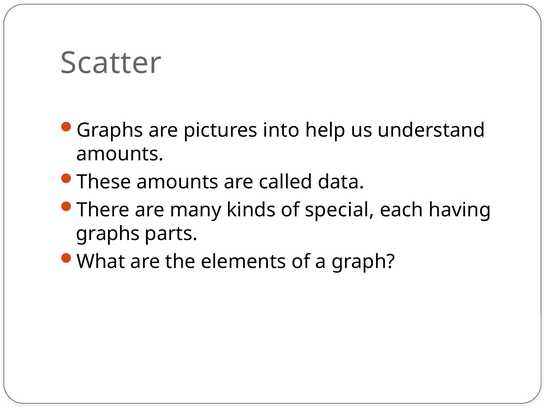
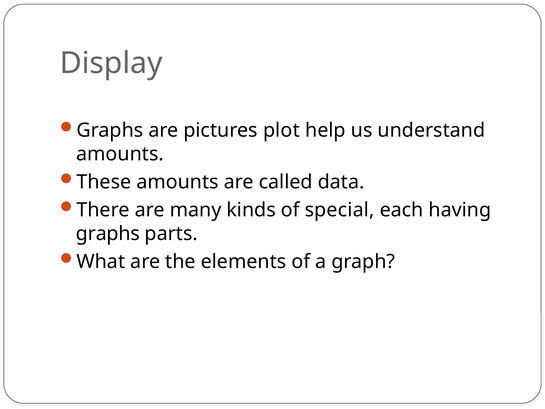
Scatter: Scatter -> Display (111, 63)
into: into -> plot (281, 130)
